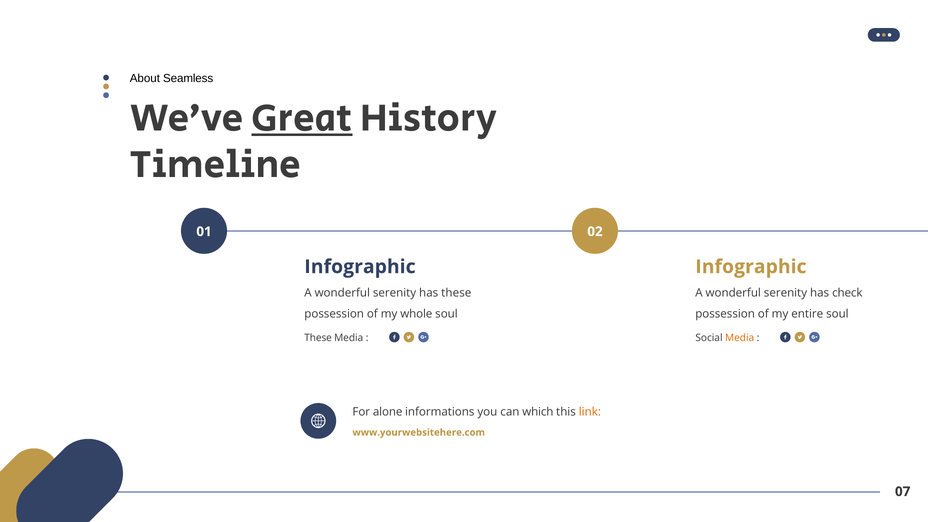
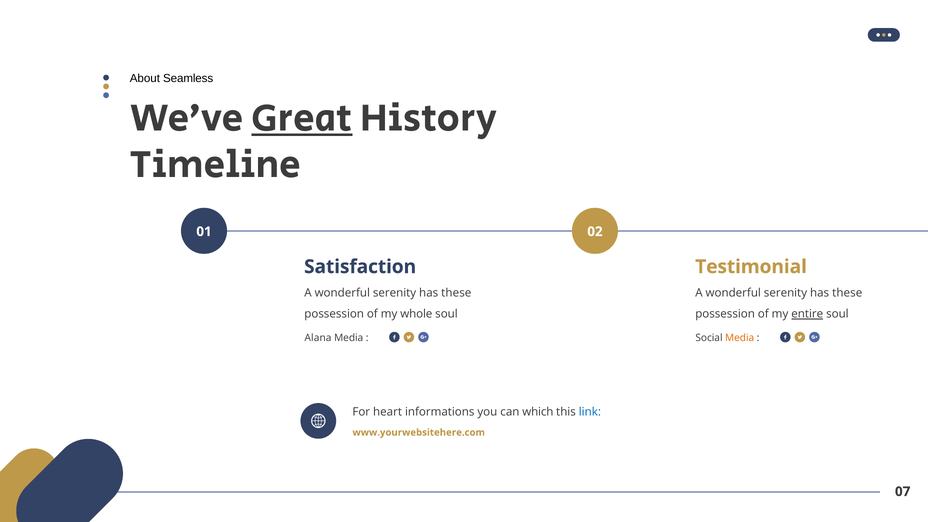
Infographic: Infographic -> Satisfaction (360, 267)
Infographic: Infographic -> Testimonial (751, 267)
check: check -> these (847, 293)
entire underline: none -> present (807, 314)
These: These -> Alana (318, 338)
alone: alone -> heart (388, 412)
link colour: orange -> blue (590, 412)
